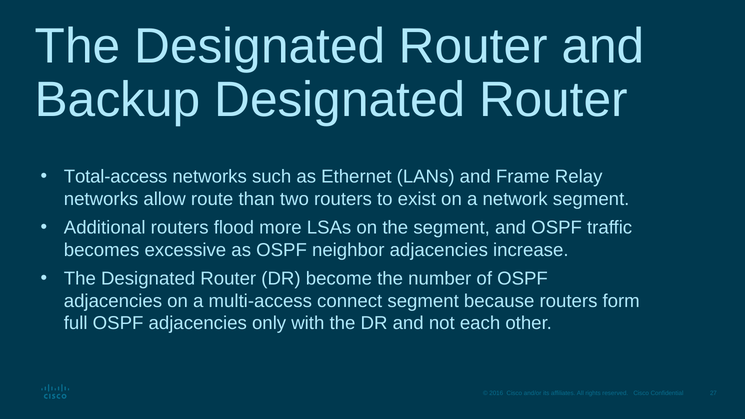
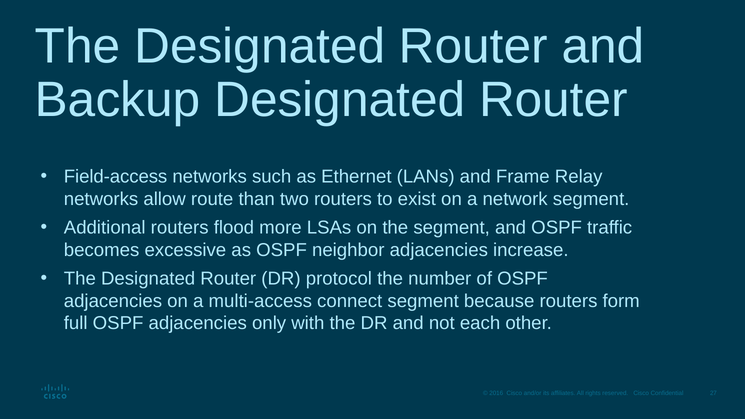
Total-access: Total-access -> Field-access (116, 177)
become: become -> protocol (339, 279)
